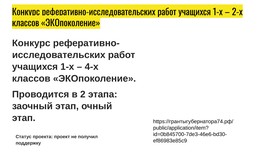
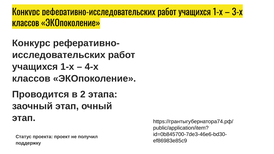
2-х: 2-х -> 3-х (237, 12)
